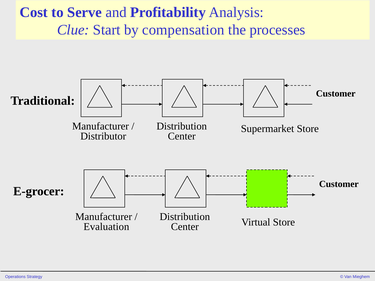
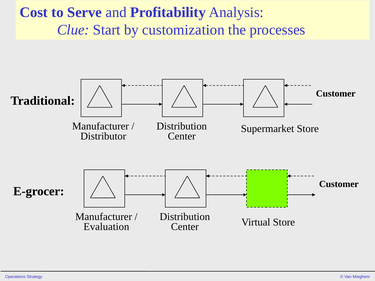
compensation: compensation -> customization (183, 30)
